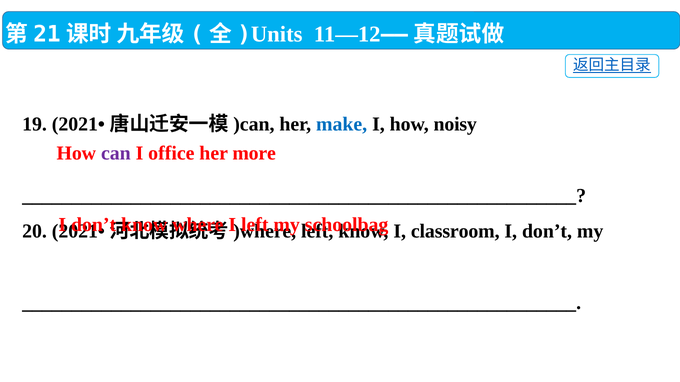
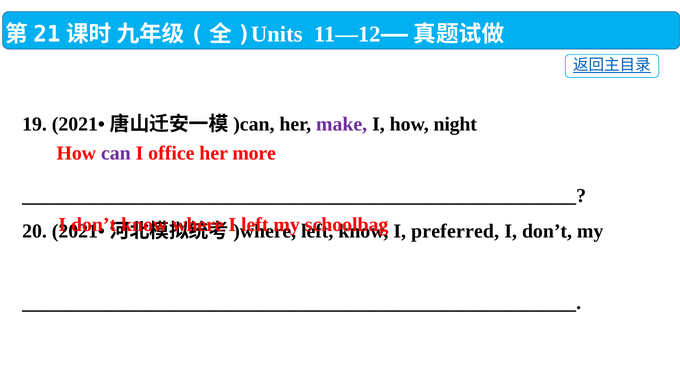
make colour: blue -> purple (342, 125)
noisy: noisy -> night (455, 125)
classroom: classroom -> preferred (455, 232)
